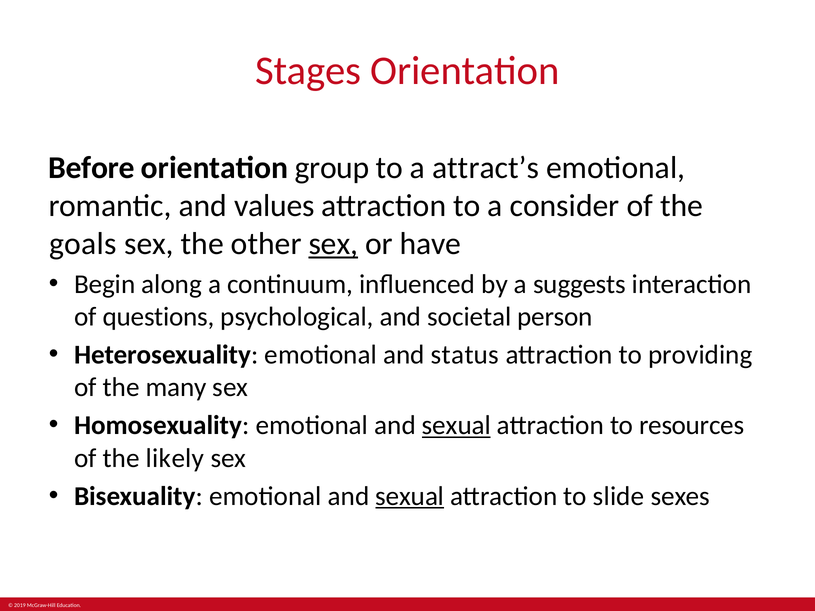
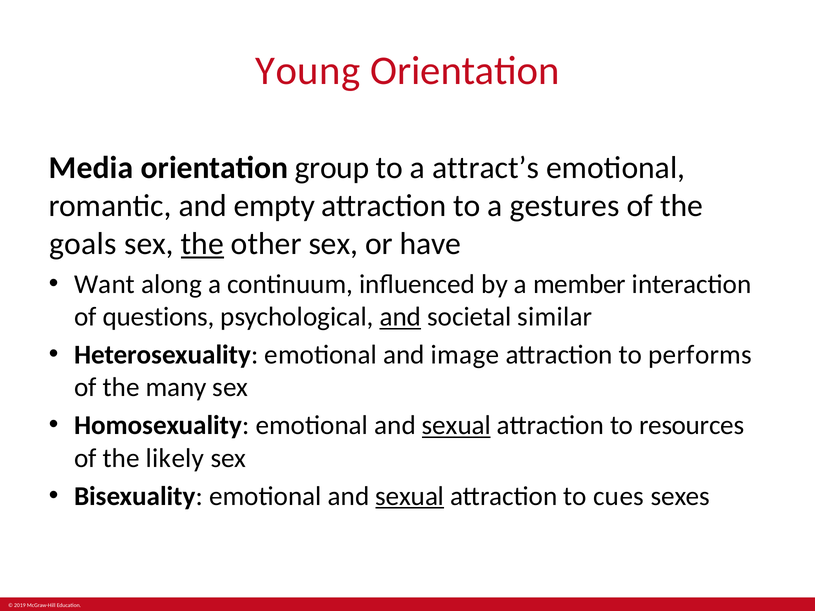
Stages: Stages -> Young (308, 71)
Before: Before -> Media (91, 168)
values: values -> empty (274, 206)
consider: consider -> gestures (565, 206)
the underline: none -> present (202, 244)
sex underline: present -> none (333, 244)
Begin: Begin -> Want (105, 284)
suggests: suggests -> member (579, 284)
and underline: none -> present (400, 317)
person: person -> similar (555, 317)
status: status -> image (465, 355)
providing: providing -> performs (700, 355)
slide: slide -> cues (619, 496)
